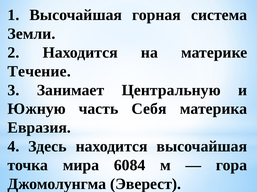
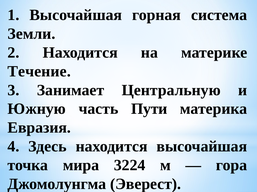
Себя: Себя -> Пути (149, 109)
6084: 6084 -> 3224 (130, 166)
